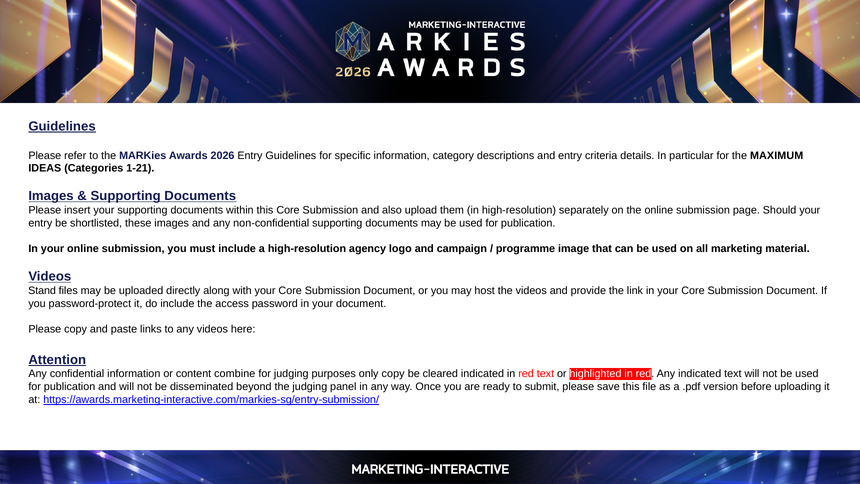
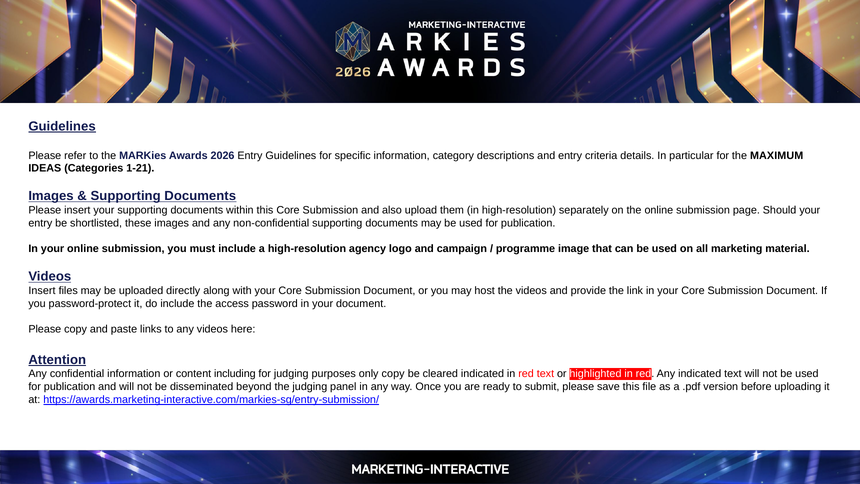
Stand: Stand -> Insert (42, 290)
combine: combine -> including (235, 374)
